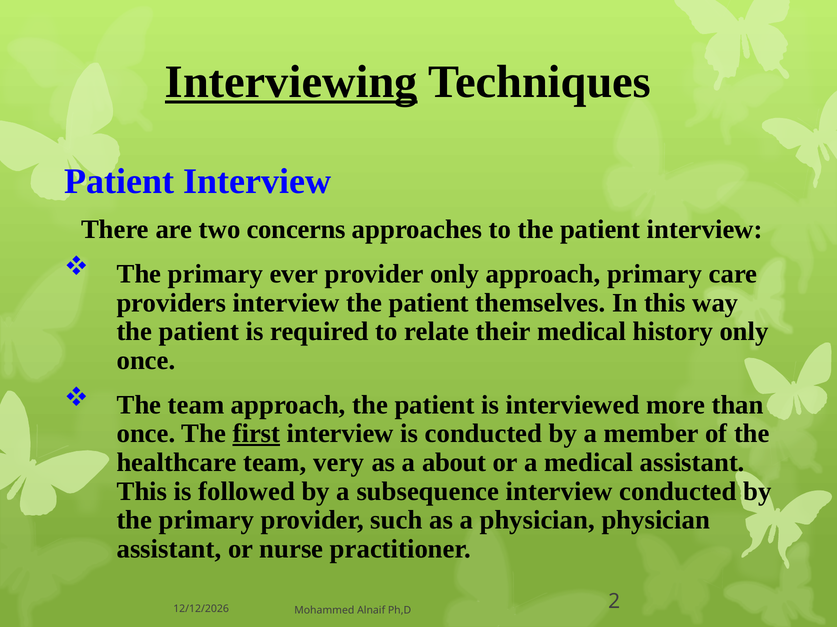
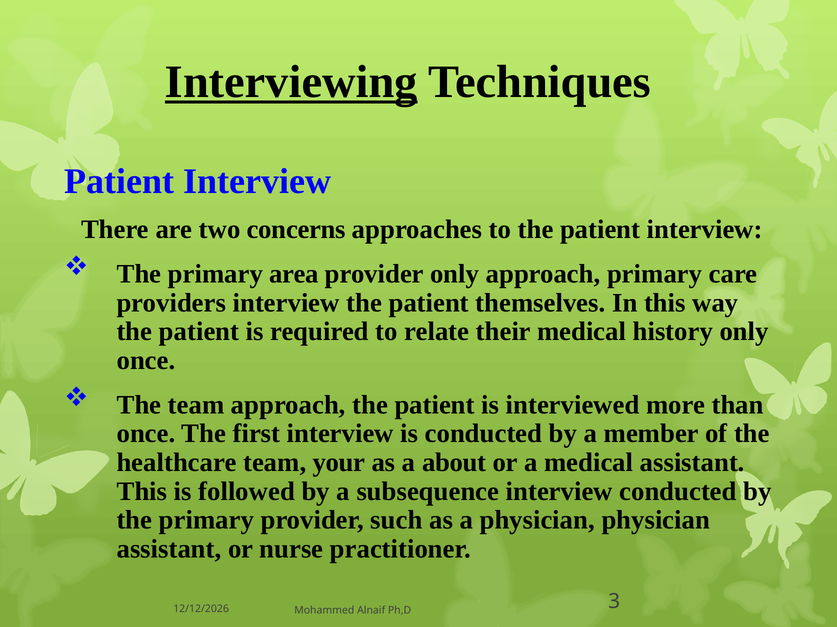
ever: ever -> area (294, 274)
first underline: present -> none (256, 434)
very: very -> your (339, 463)
2: 2 -> 3 (614, 602)
